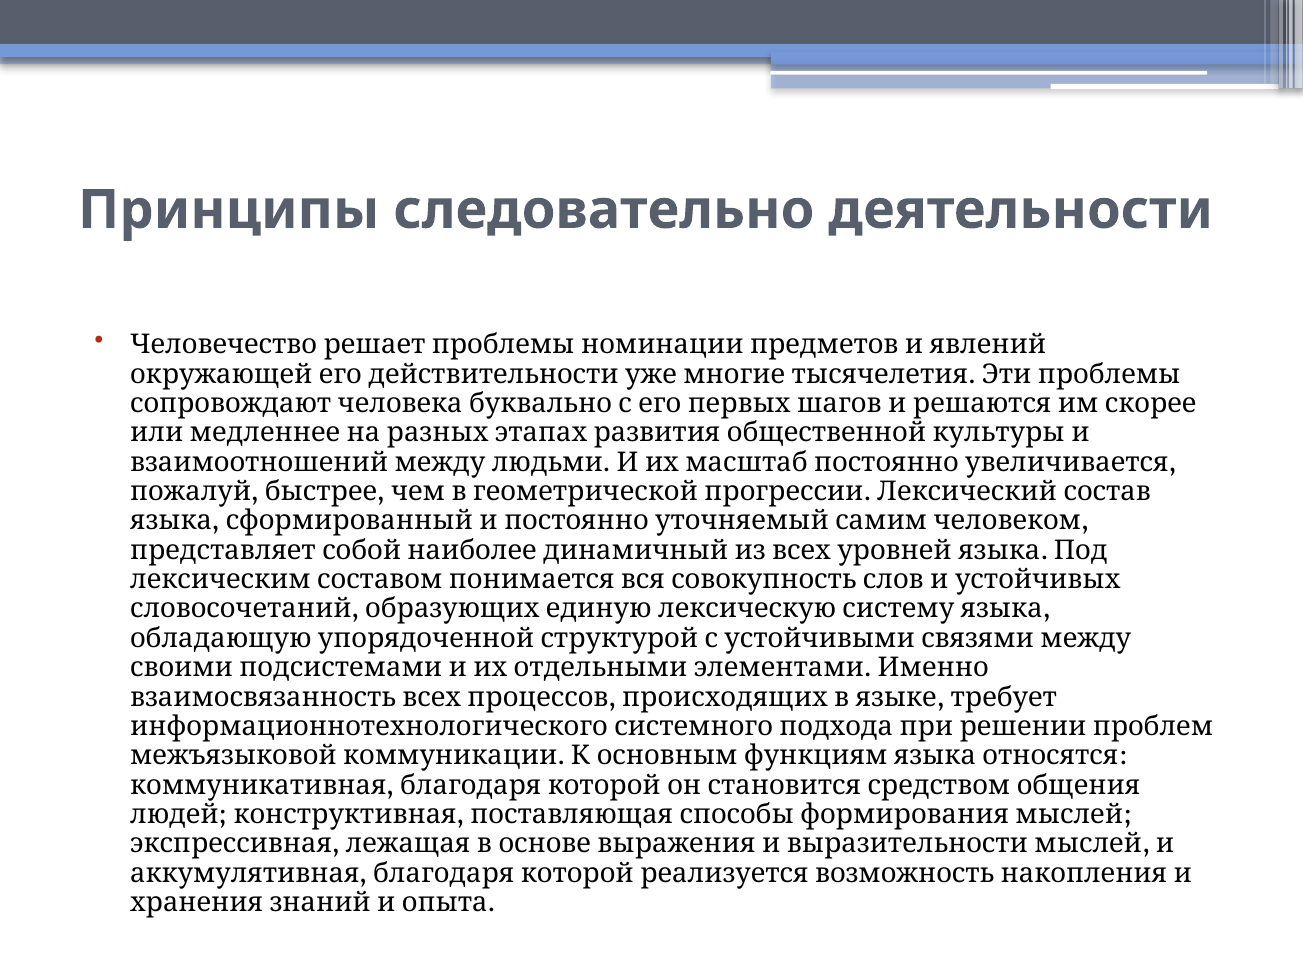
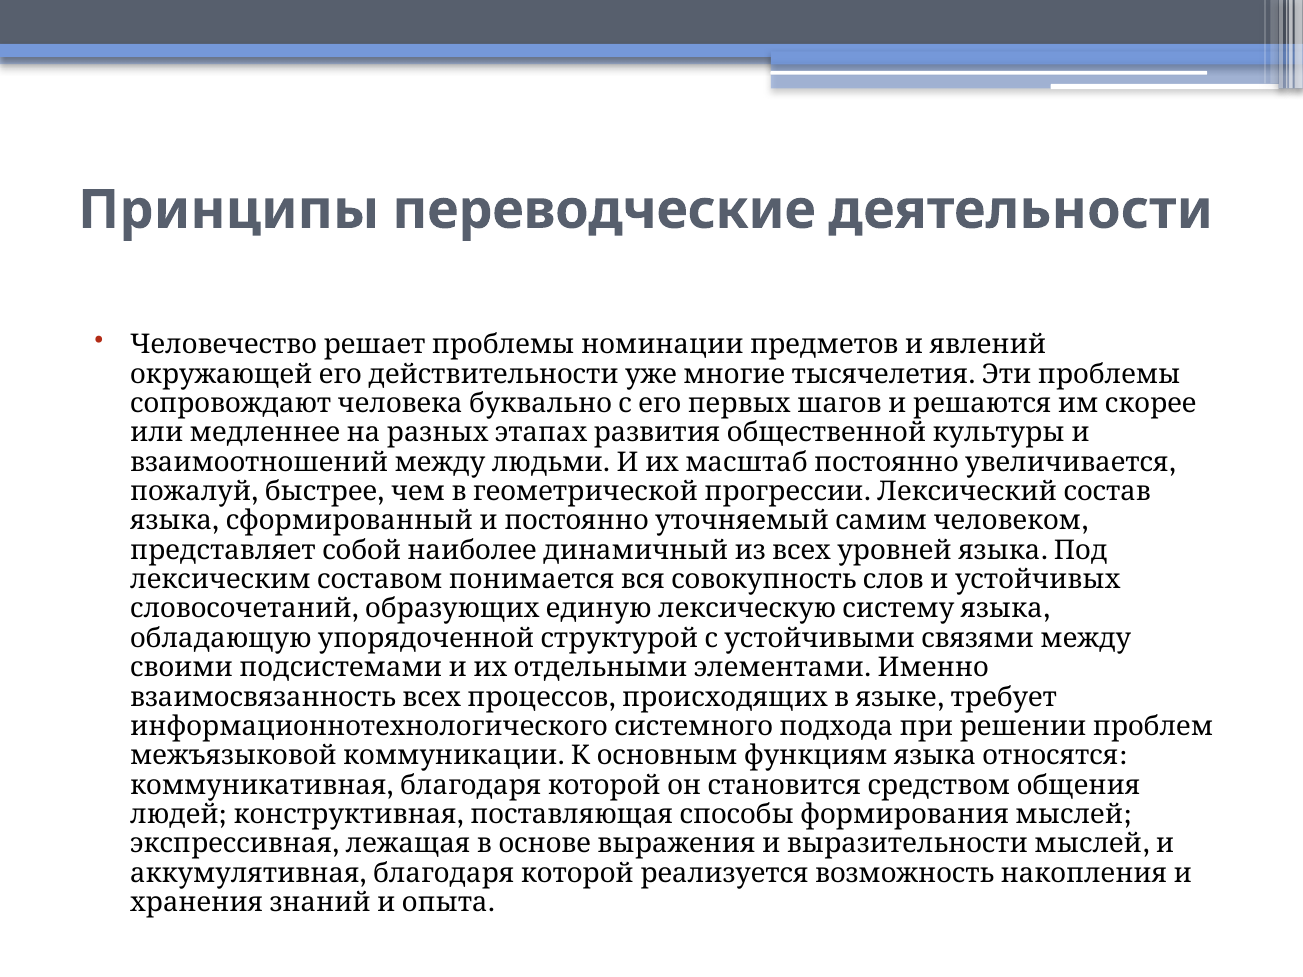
следовательно: следовательно -> переводческие (604, 210)
